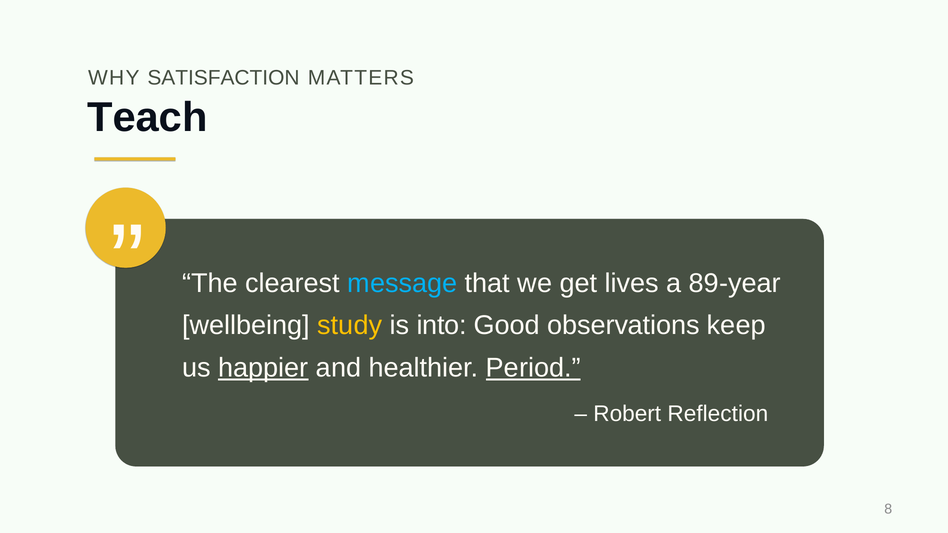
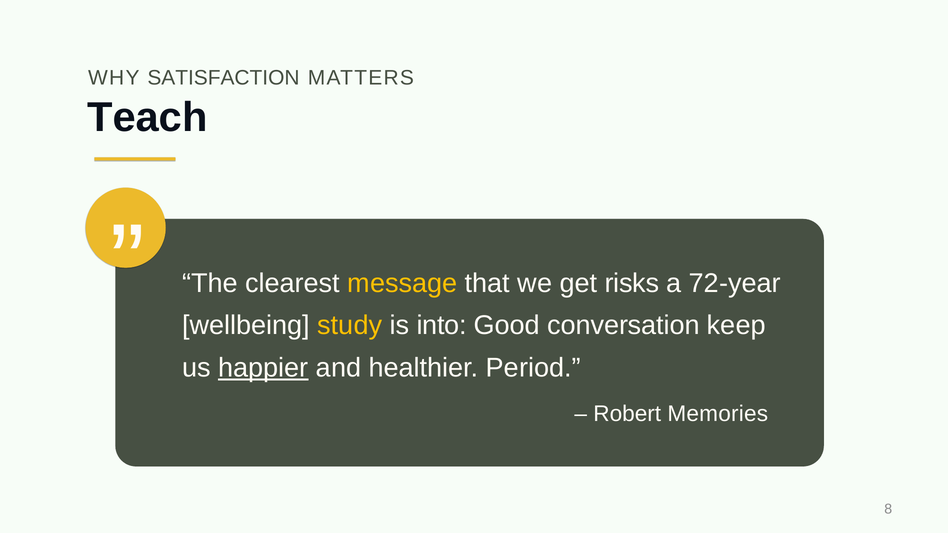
message colour: light blue -> yellow (402, 283)
lives: lives -> risks (632, 283)
89-year: 89-year -> 72-year (735, 283)
observations: observations -> conversation (624, 326)
Period underline: present -> none (533, 368)
Reflection: Reflection -> Memories (718, 414)
